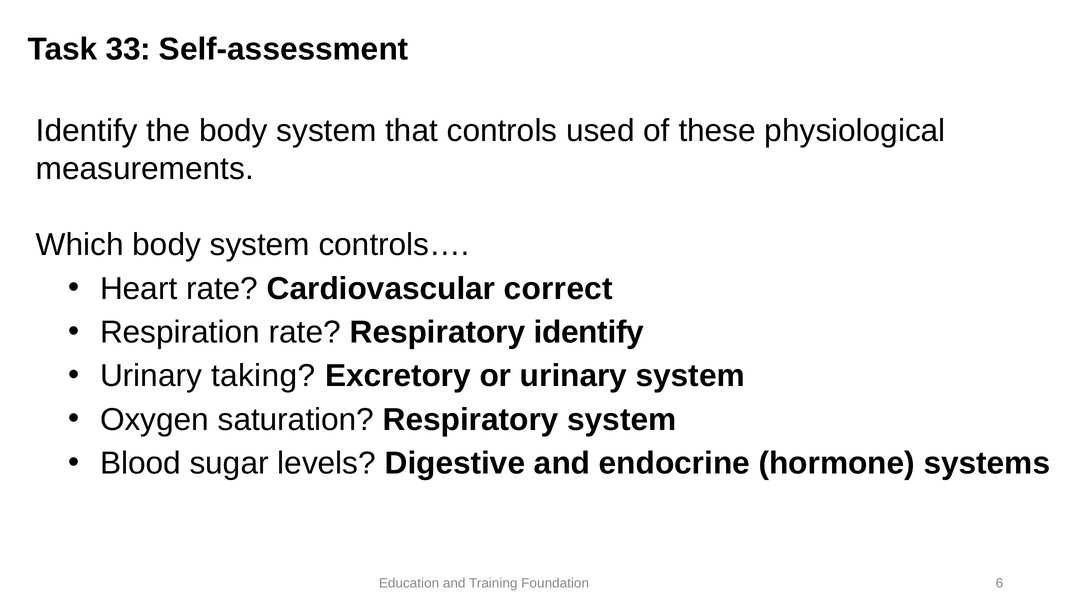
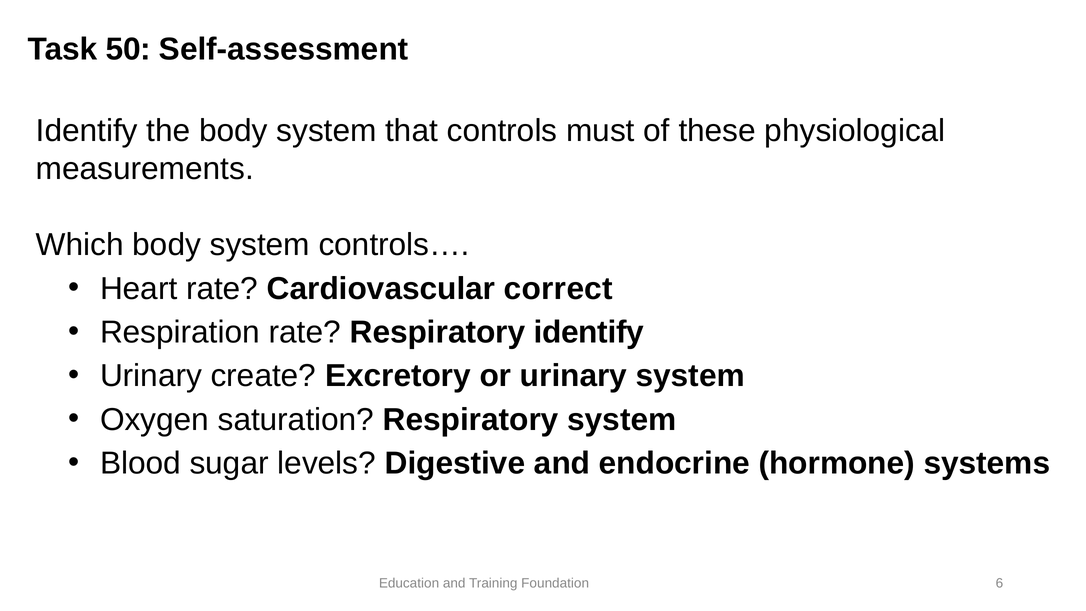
33: 33 -> 50 (128, 50)
used: used -> must (600, 131)
taking: taking -> create (263, 376)
